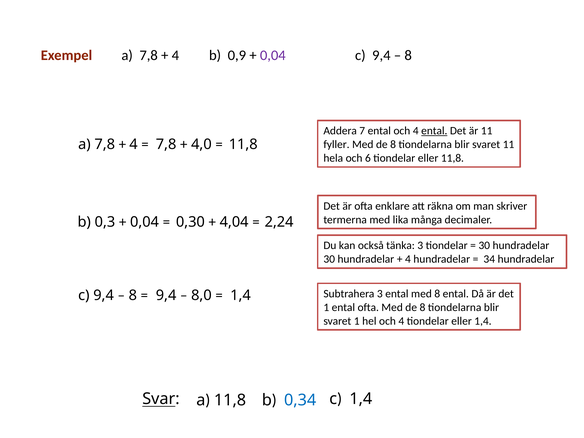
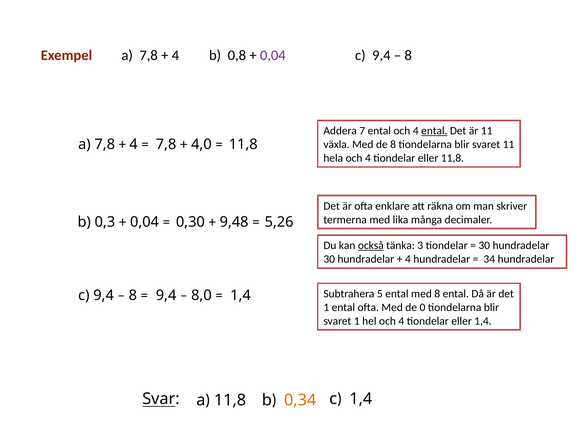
0,9: 0,9 -> 0,8 (237, 55)
fyller: fyller -> växla (337, 145)
hela och 6: 6 -> 4 (368, 158)
2,24: 2,24 -> 5,26 (279, 222)
4,04: 4,04 -> 9,48 (234, 222)
också underline: none -> present (371, 246)
Subtrahera 3: 3 -> 5 (380, 294)
8: 8 -> 0 (423, 307)
0,34 colour: blue -> orange (300, 400)
